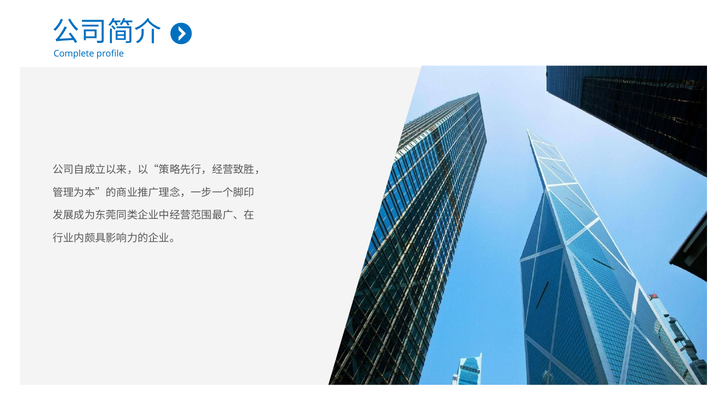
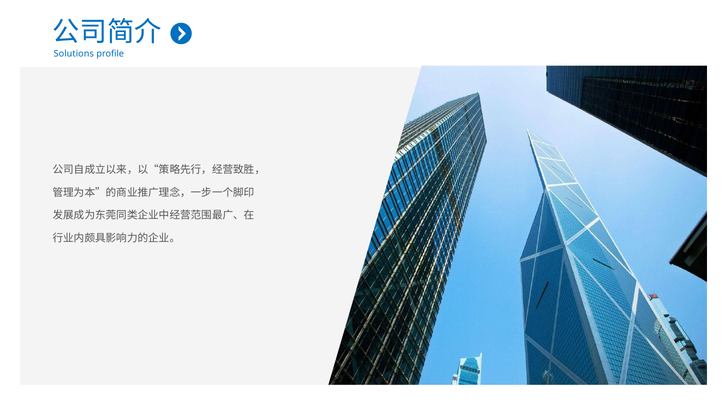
Complete: Complete -> Solutions (74, 54)
